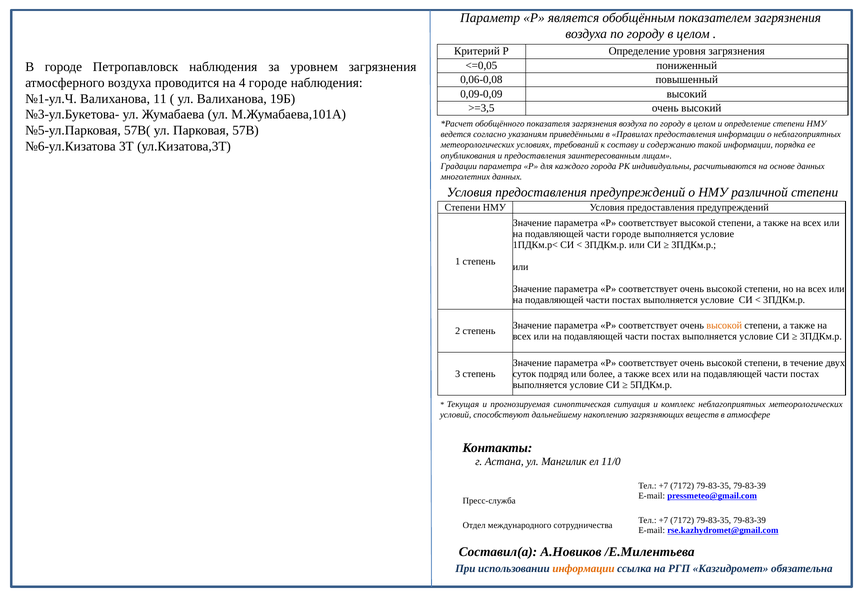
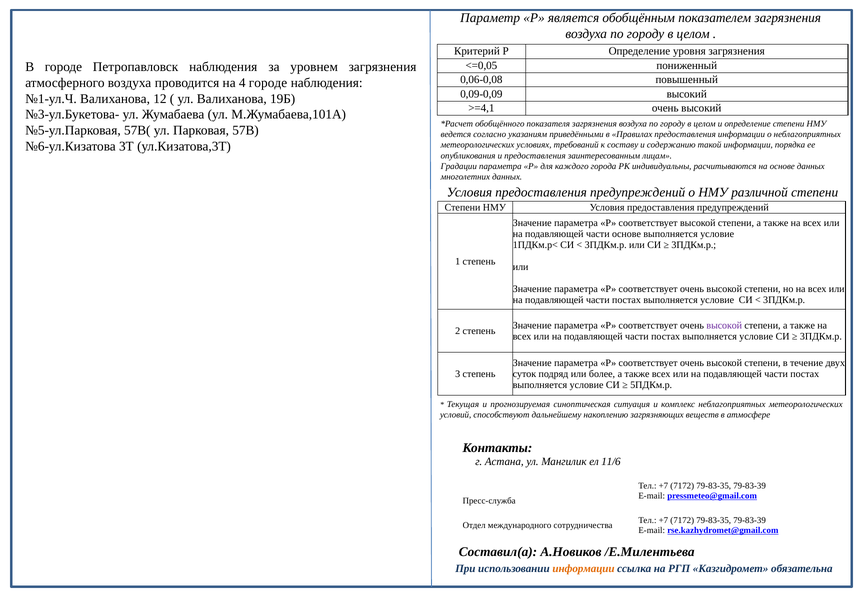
11: 11 -> 12 (160, 99)
>=3,5: >=3,5 -> >=4,1 (481, 108)
части городе: городе -> основе (627, 234)
высокой colour: orange -> purple (724, 326)
11/0: 11/0 -> 11/6 (611, 462)
